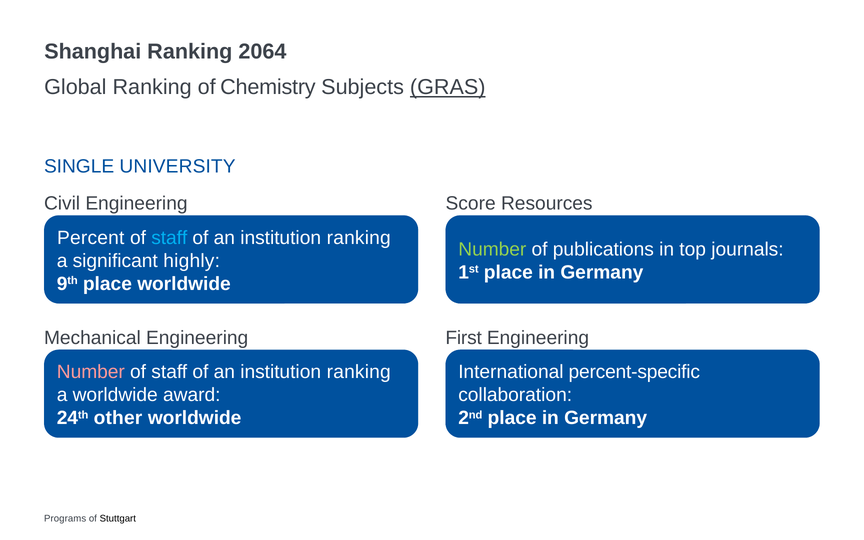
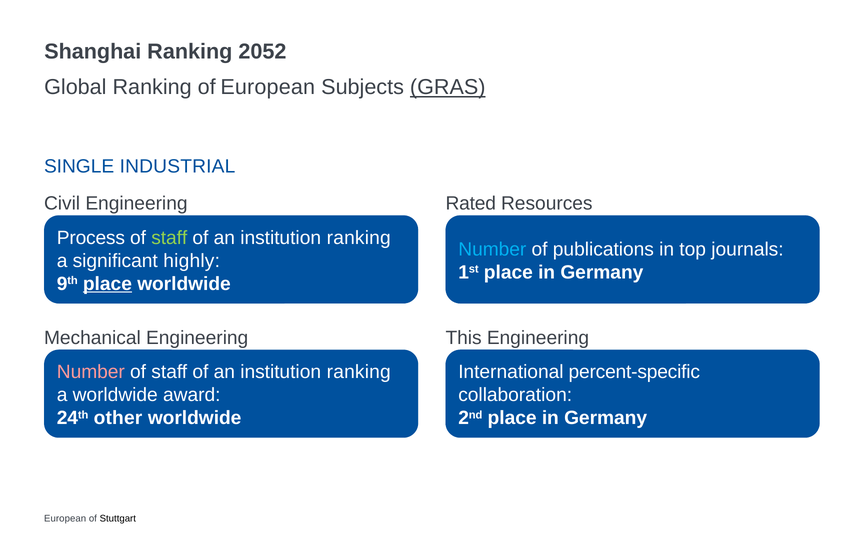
2064: 2064 -> 2052 (262, 52)
of Chemistry: Chemistry -> European (268, 87)
UNIVERSITY: UNIVERSITY -> INDUSTRIAL (177, 166)
Score: Score -> Rated (471, 203)
Percent: Percent -> Process (91, 238)
staff colour: light blue -> light green (169, 238)
Number colour: light green -> light blue (492, 249)
place underline: none -> present (107, 284)
First: First -> This (464, 338)
Programs: Programs -> European (65, 518)
